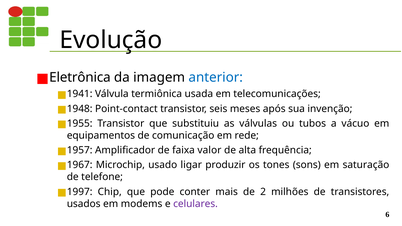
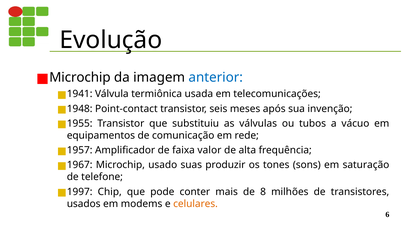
Eletrônica: Eletrônica -> Microchip (80, 78)
ligar: ligar -> suas (191, 165)
2: 2 -> 8 (263, 192)
celulares colour: purple -> orange (196, 204)
